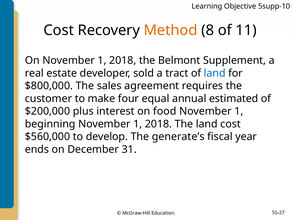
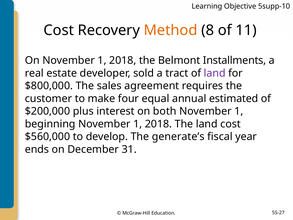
Supplement: Supplement -> Installments (235, 60)
land colour: blue -> purple (215, 73)
food: food -> both (165, 111)
